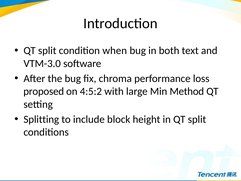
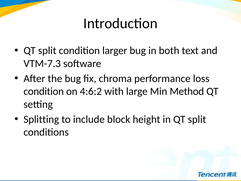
when: when -> larger (115, 51)
VTM-3.0: VTM-3.0 -> VTM-7.3 (42, 63)
proposed: proposed -> condition (44, 91)
4:5:2: 4:5:2 -> 4:6:2 (91, 91)
